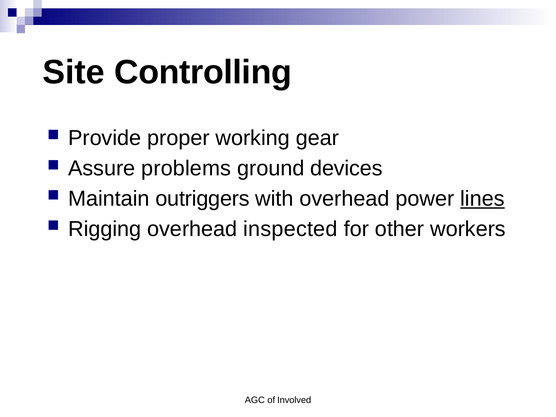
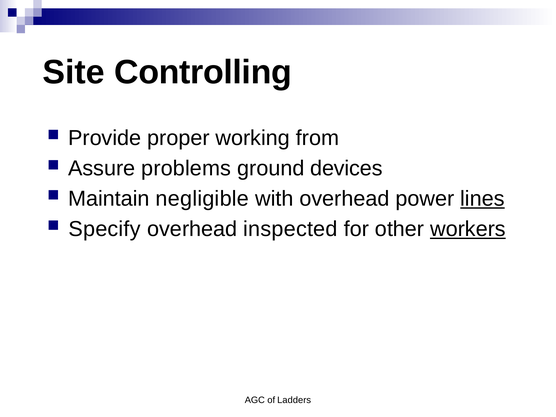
gear: gear -> from (317, 138)
outriggers: outriggers -> negligible (202, 199)
Rigging: Rigging -> Specify (105, 229)
workers underline: none -> present (468, 229)
Involved: Involved -> Ladders (294, 400)
